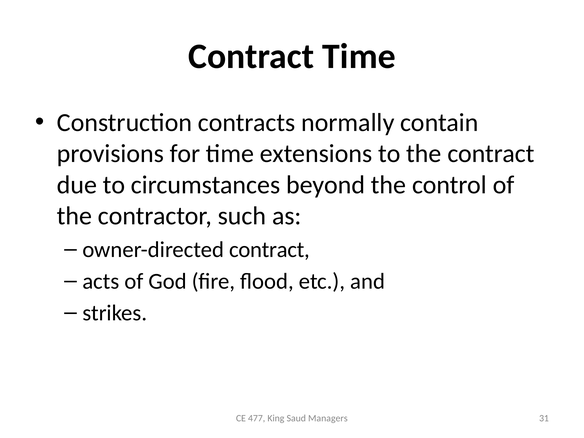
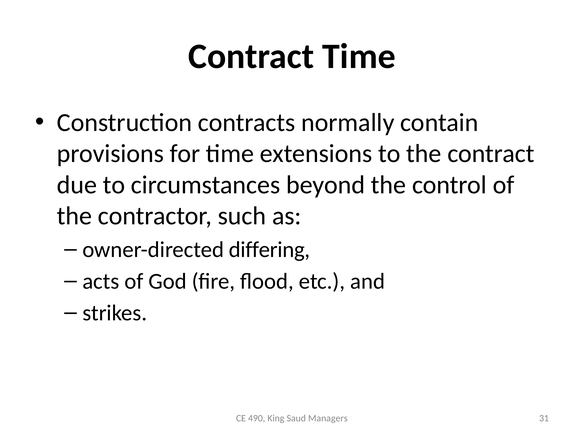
owner-directed contract: contract -> differing (269, 250)
477: 477 -> 490 (257, 418)
